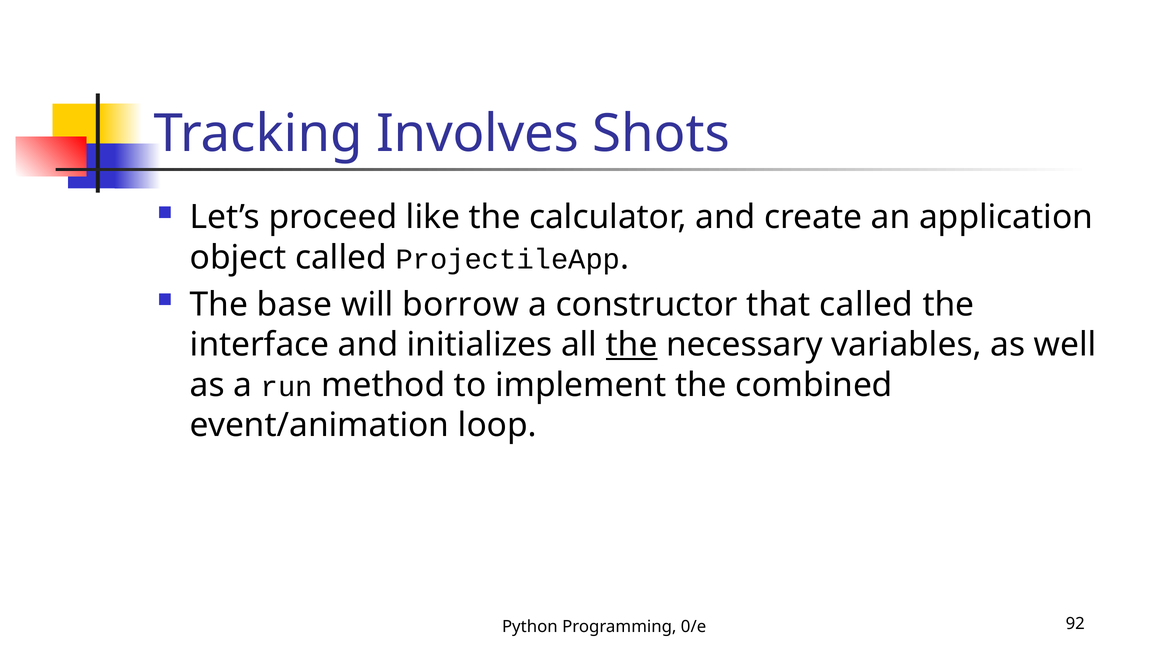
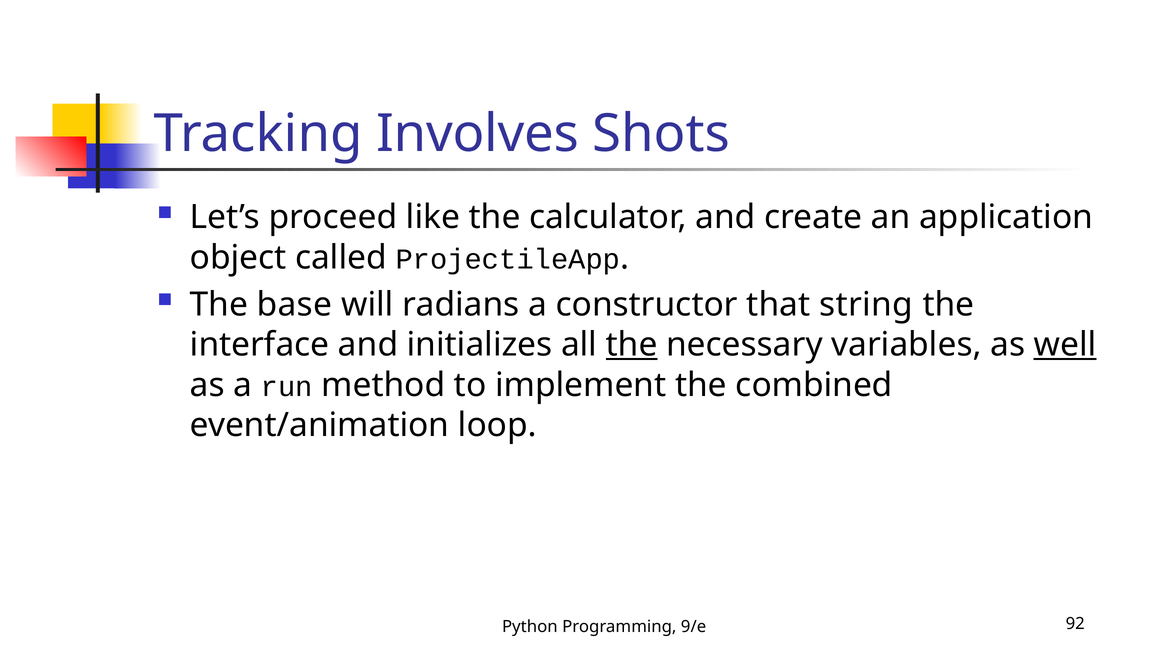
borrow: borrow -> radians (461, 305)
that called: called -> string (866, 305)
well underline: none -> present (1065, 345)
0/e: 0/e -> 9/e (694, 627)
